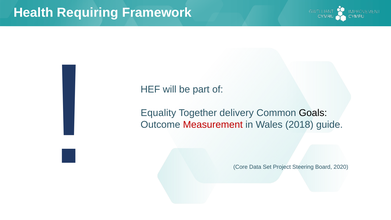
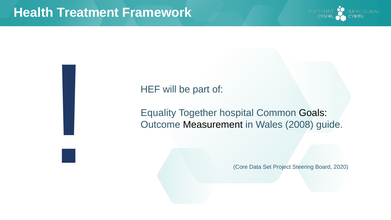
Requiring: Requiring -> Treatment (88, 13)
delivery: delivery -> hospital (237, 113)
Measurement colour: red -> black (213, 125)
2018: 2018 -> 2008 (299, 125)
